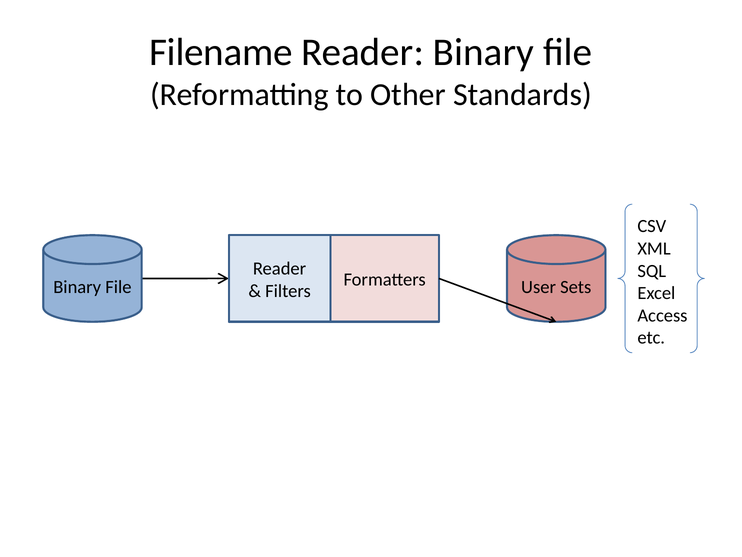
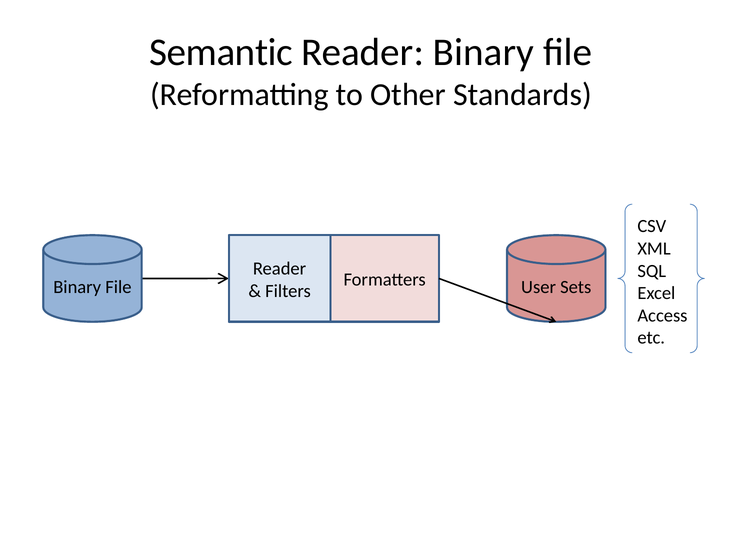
Filename: Filename -> Semantic (221, 52)
